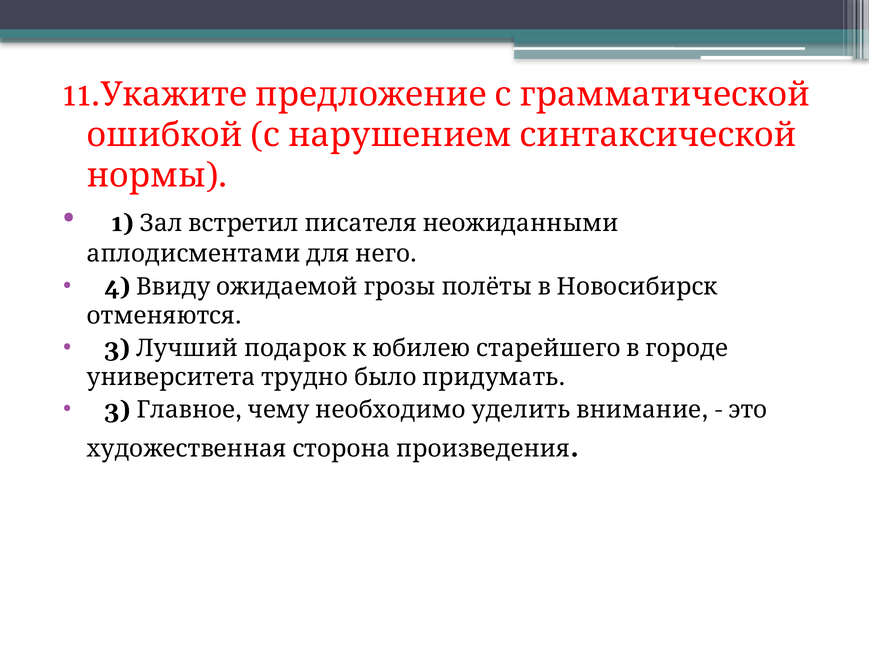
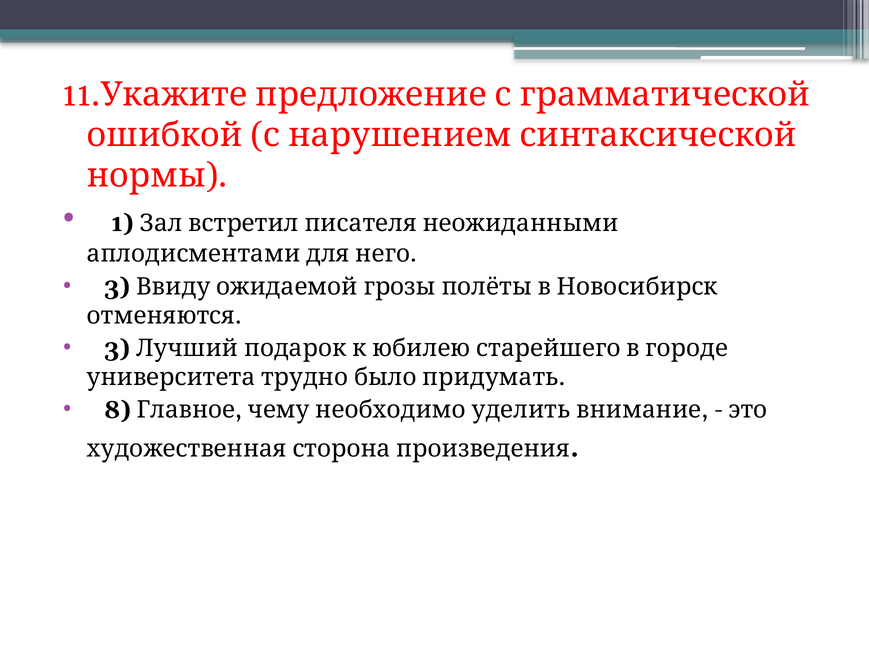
4: 4 -> 3 (117, 287)
3: 3 -> 8 (117, 410)
